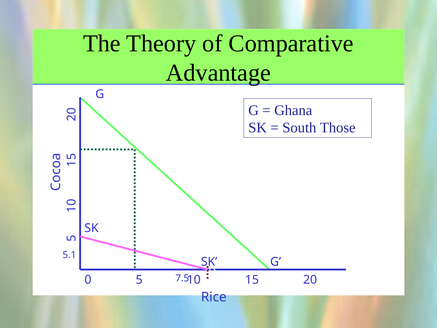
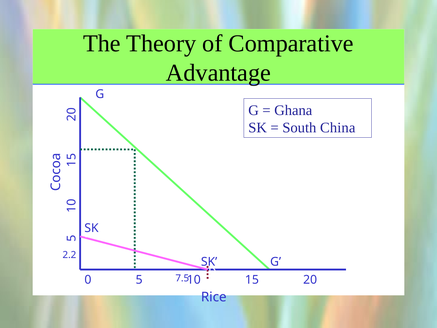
Those: Those -> China (338, 128)
5.1: 5.1 -> 2.2 (69, 255)
